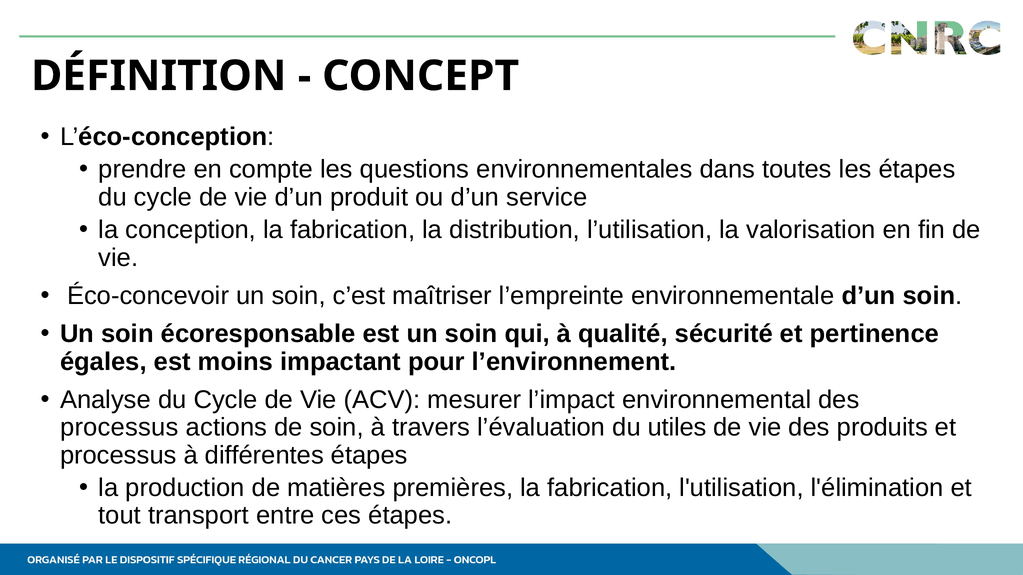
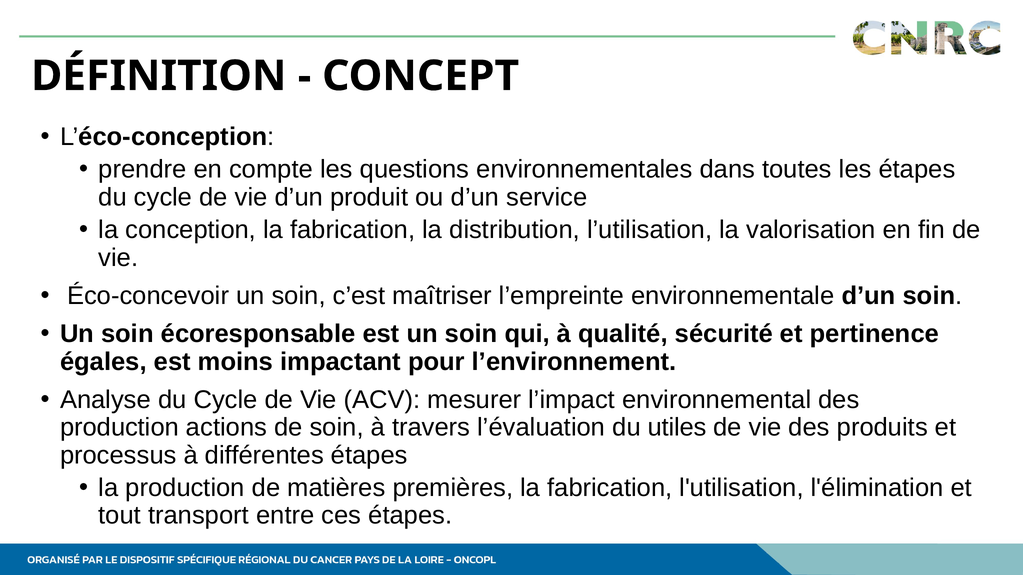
processus: processus -> production (120, 428)
